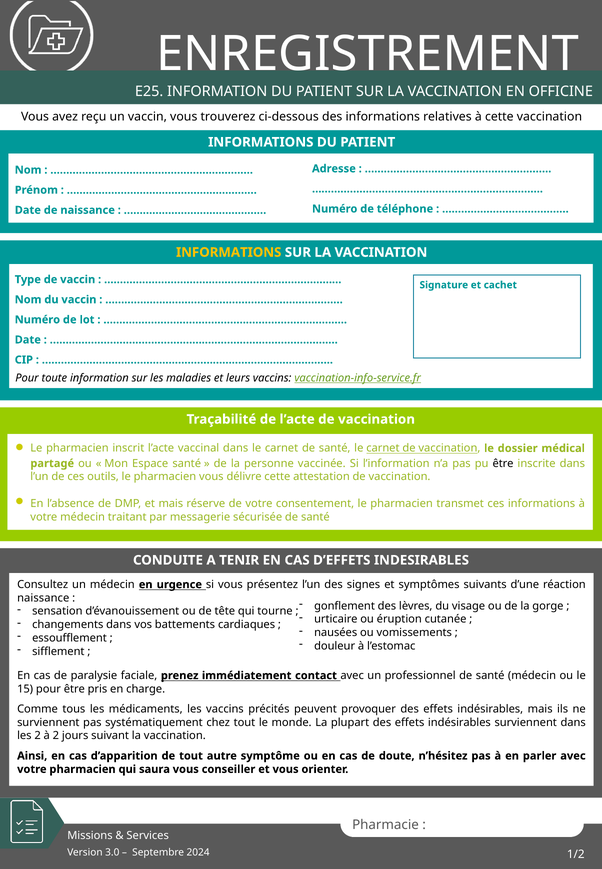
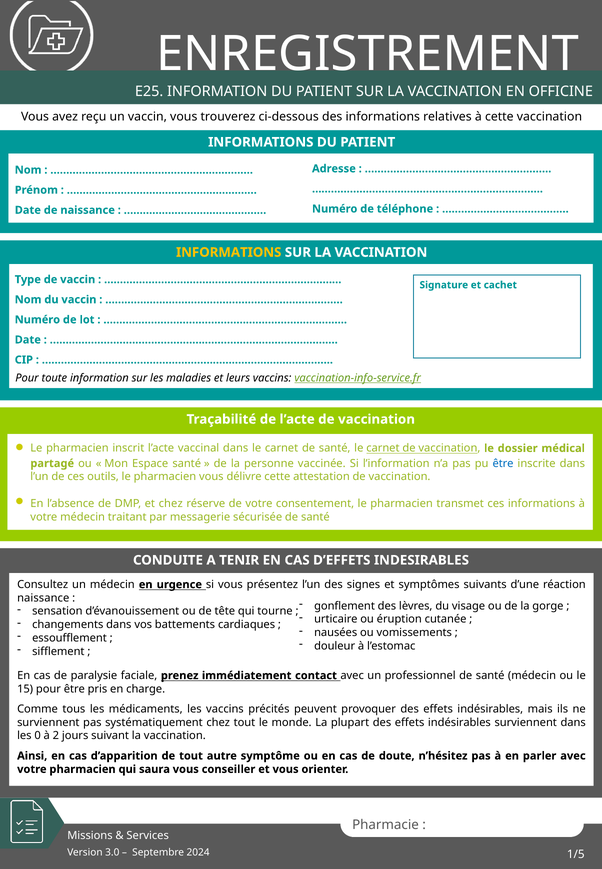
être colour: black -> blue (503, 464)
et mais: mais -> chez (171, 504)
les 2: 2 -> 0 (38, 736)
1/2: 1/2 -> 1/5 (576, 855)
